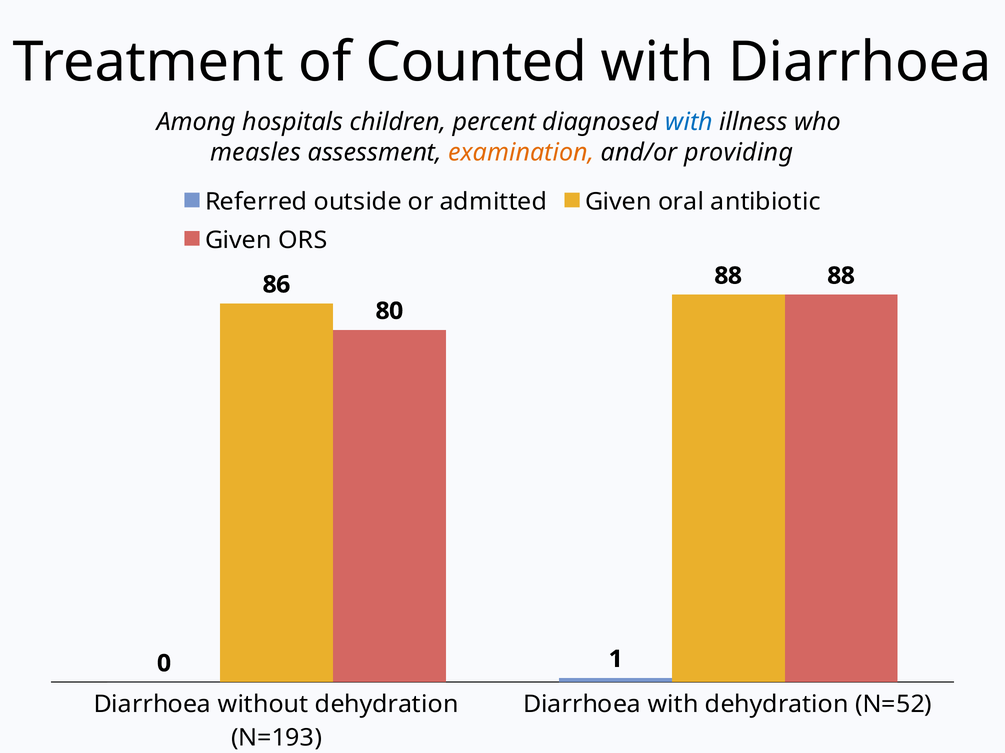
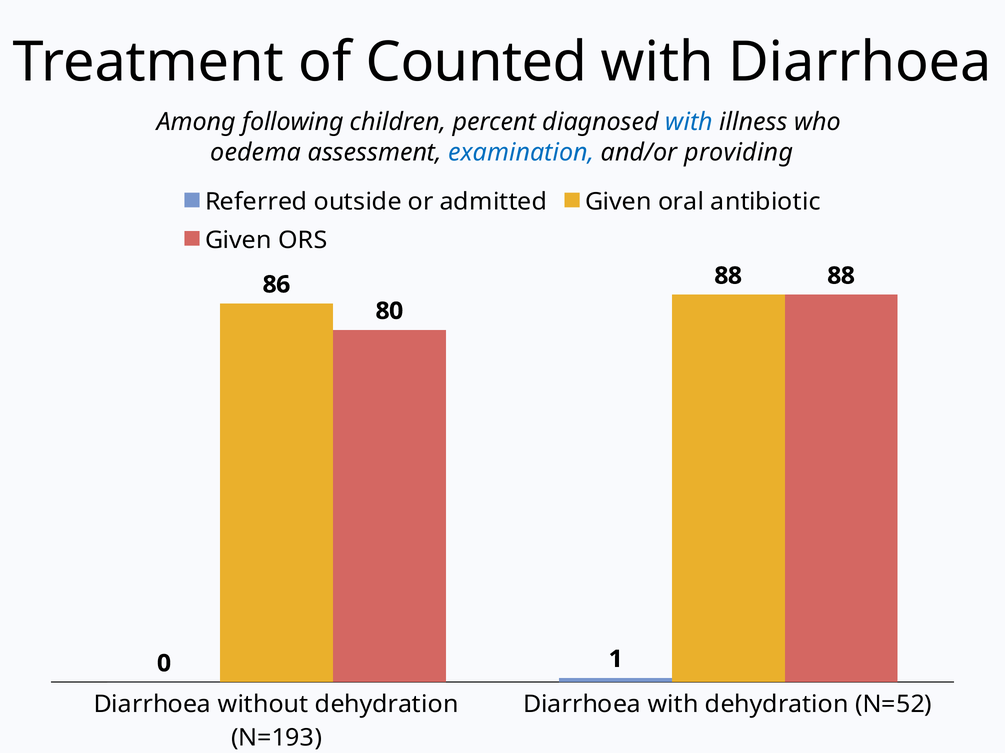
hospitals: hospitals -> following (293, 122)
measles: measles -> oedema (256, 152)
examination colour: orange -> blue (521, 152)
